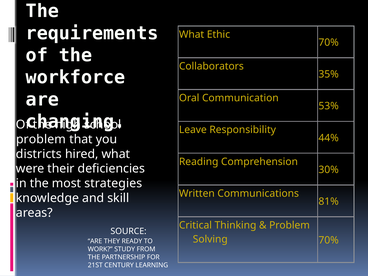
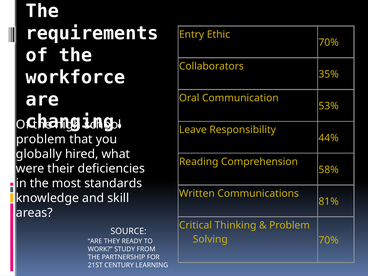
What: What -> Entry (192, 34)
districts: districts -> globally (39, 154)
30%: 30% -> 58% (329, 170)
strategies: strategies -> standards (113, 183)
